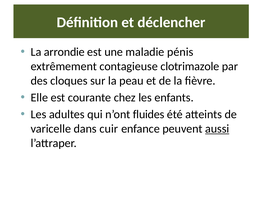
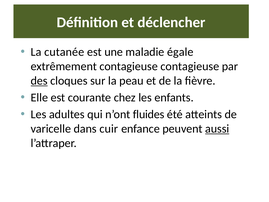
arrondie: arrondie -> cutanée (64, 52)
pénis: pénis -> égale (180, 52)
contagieuse clotrimazole: clotrimazole -> contagieuse (190, 66)
des underline: none -> present (39, 81)
